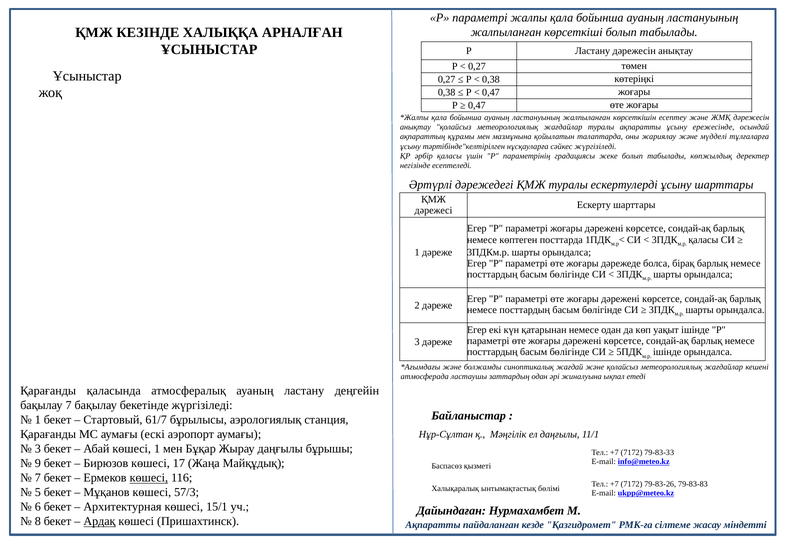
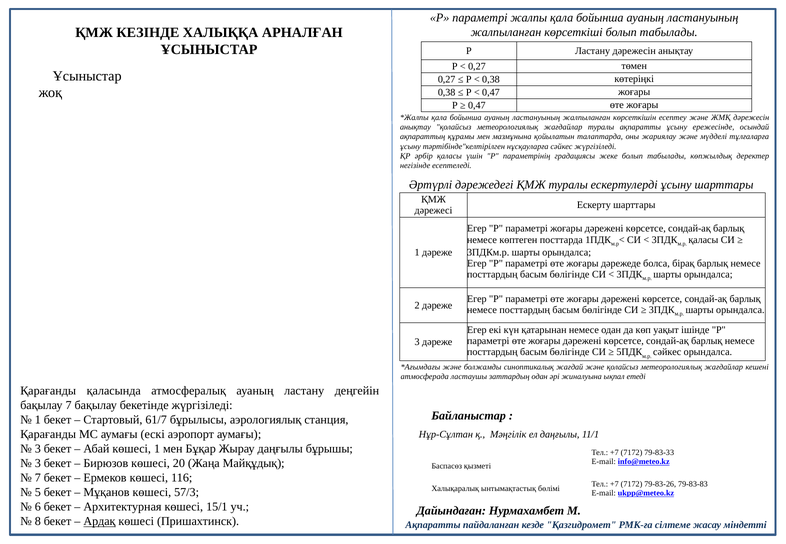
ішінде: ішінде -> сәйкес (667, 352)
9: 9 -> 3 (38, 464)
17: 17 -> 20 (179, 464)
көшесі underline: present -> none (149, 478)
